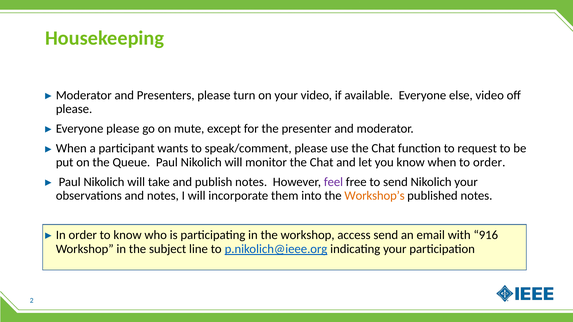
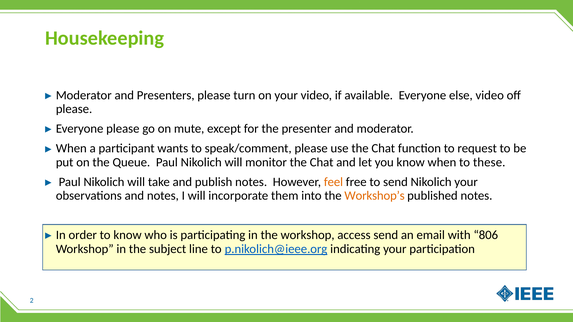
to order: order -> these (489, 162)
feel colour: purple -> orange (333, 182)
916: 916 -> 806 (486, 235)
